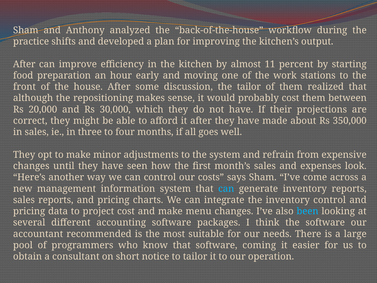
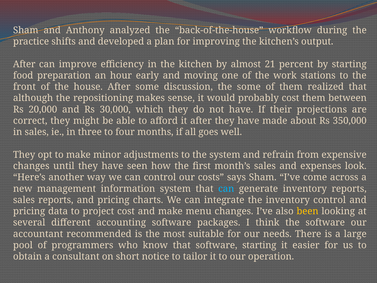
11: 11 -> 21 (270, 64)
the tailor: tailor -> some (249, 87)
been colour: light blue -> yellow (308, 211)
software coming: coming -> starting (259, 245)
